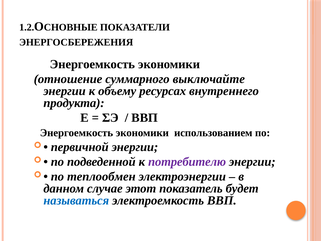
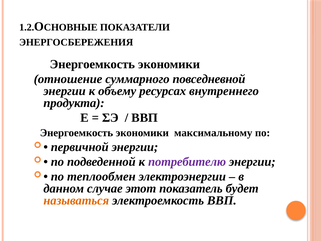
выключайте: выключайте -> повседневной (209, 79)
использованием: использованием -> максимальному (213, 133)
называться colour: blue -> orange (76, 200)
